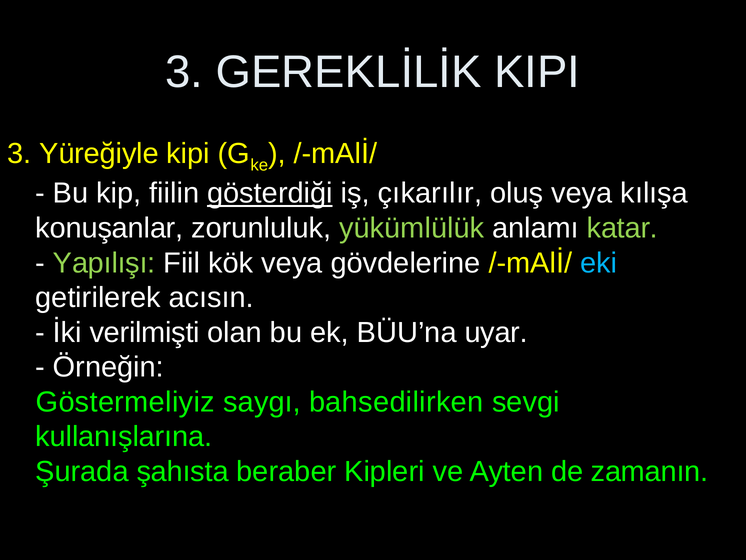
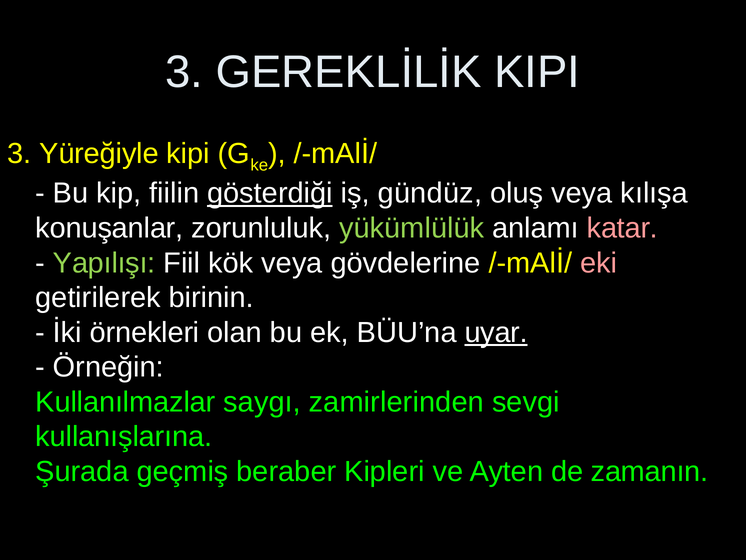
çıkarılır: çıkarılır -> gündüz (430, 193)
katar colour: light green -> pink (622, 228)
eki colour: light blue -> pink (599, 263)
acısın: acısın -> birinin (211, 297)
verilmişti: verilmişti -> örnekleri (145, 332)
uyar underline: none -> present (496, 332)
Göstermeliyiz: Göstermeliyiz -> Kullanılmazlar (125, 402)
bahsedilirken: bahsedilirken -> zamirlerinden (396, 402)
şahısta: şahısta -> geçmiş (183, 471)
